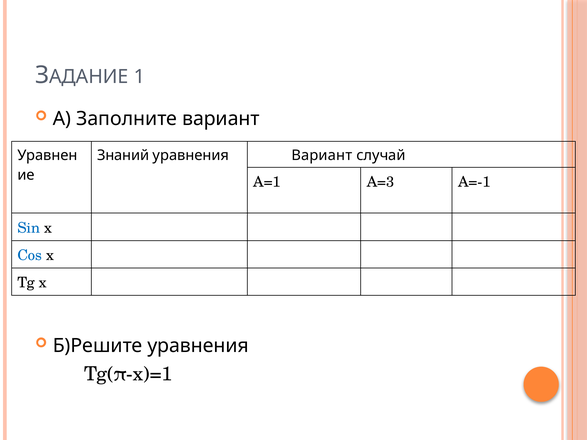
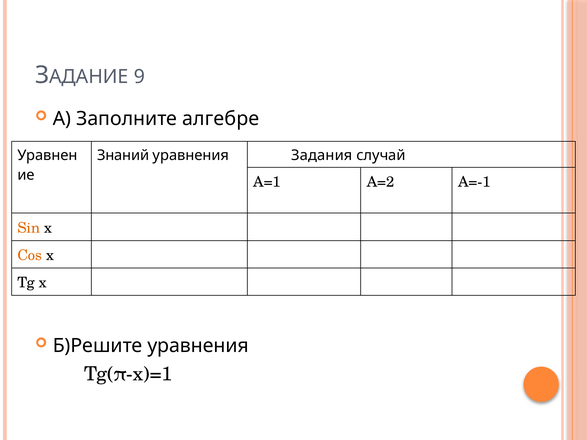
1: 1 -> 9 (139, 77)
Заполните вариант: вариант -> алгебре (221, 119)
уравнения Вариант: Вариант -> Задания (322, 155)
A=3: A=3 -> A=2 (381, 182)
Sin colour: blue -> orange (29, 228)
Cos colour: blue -> orange (30, 255)
